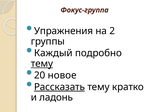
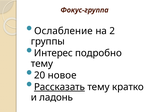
Упражнения: Упражнения -> Ослабление (63, 31)
Каждый: Каждый -> Интерес (53, 53)
тему underline: present -> none (42, 63)
